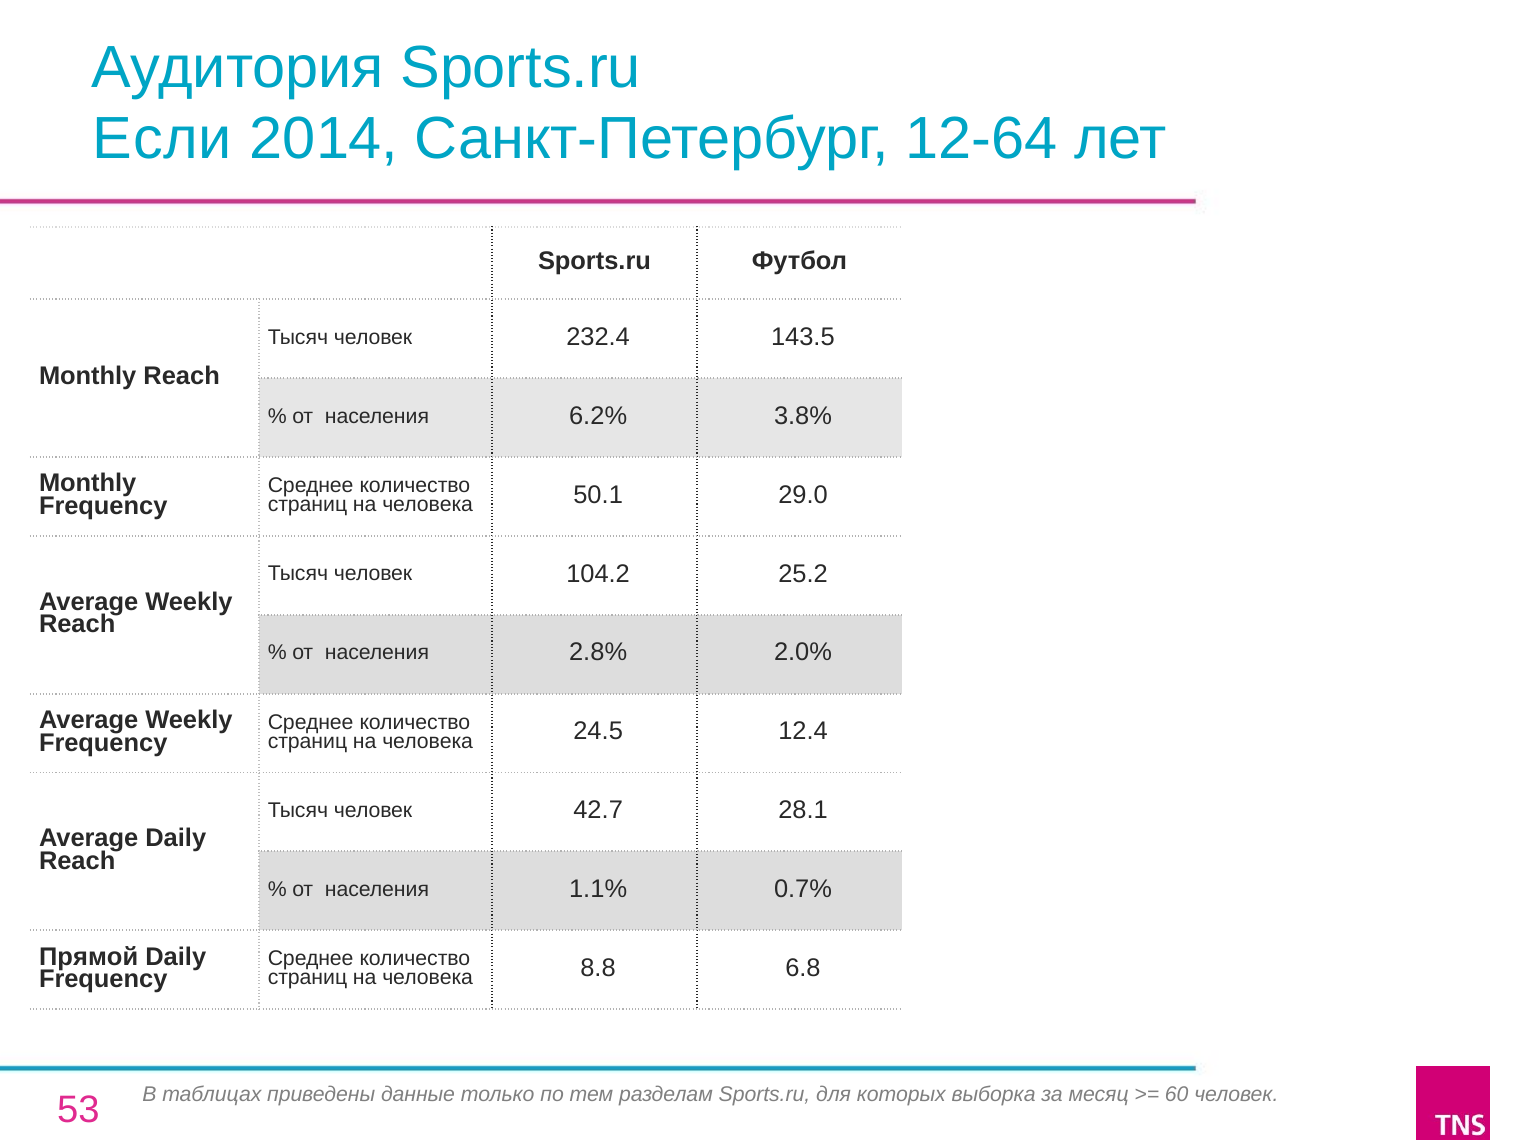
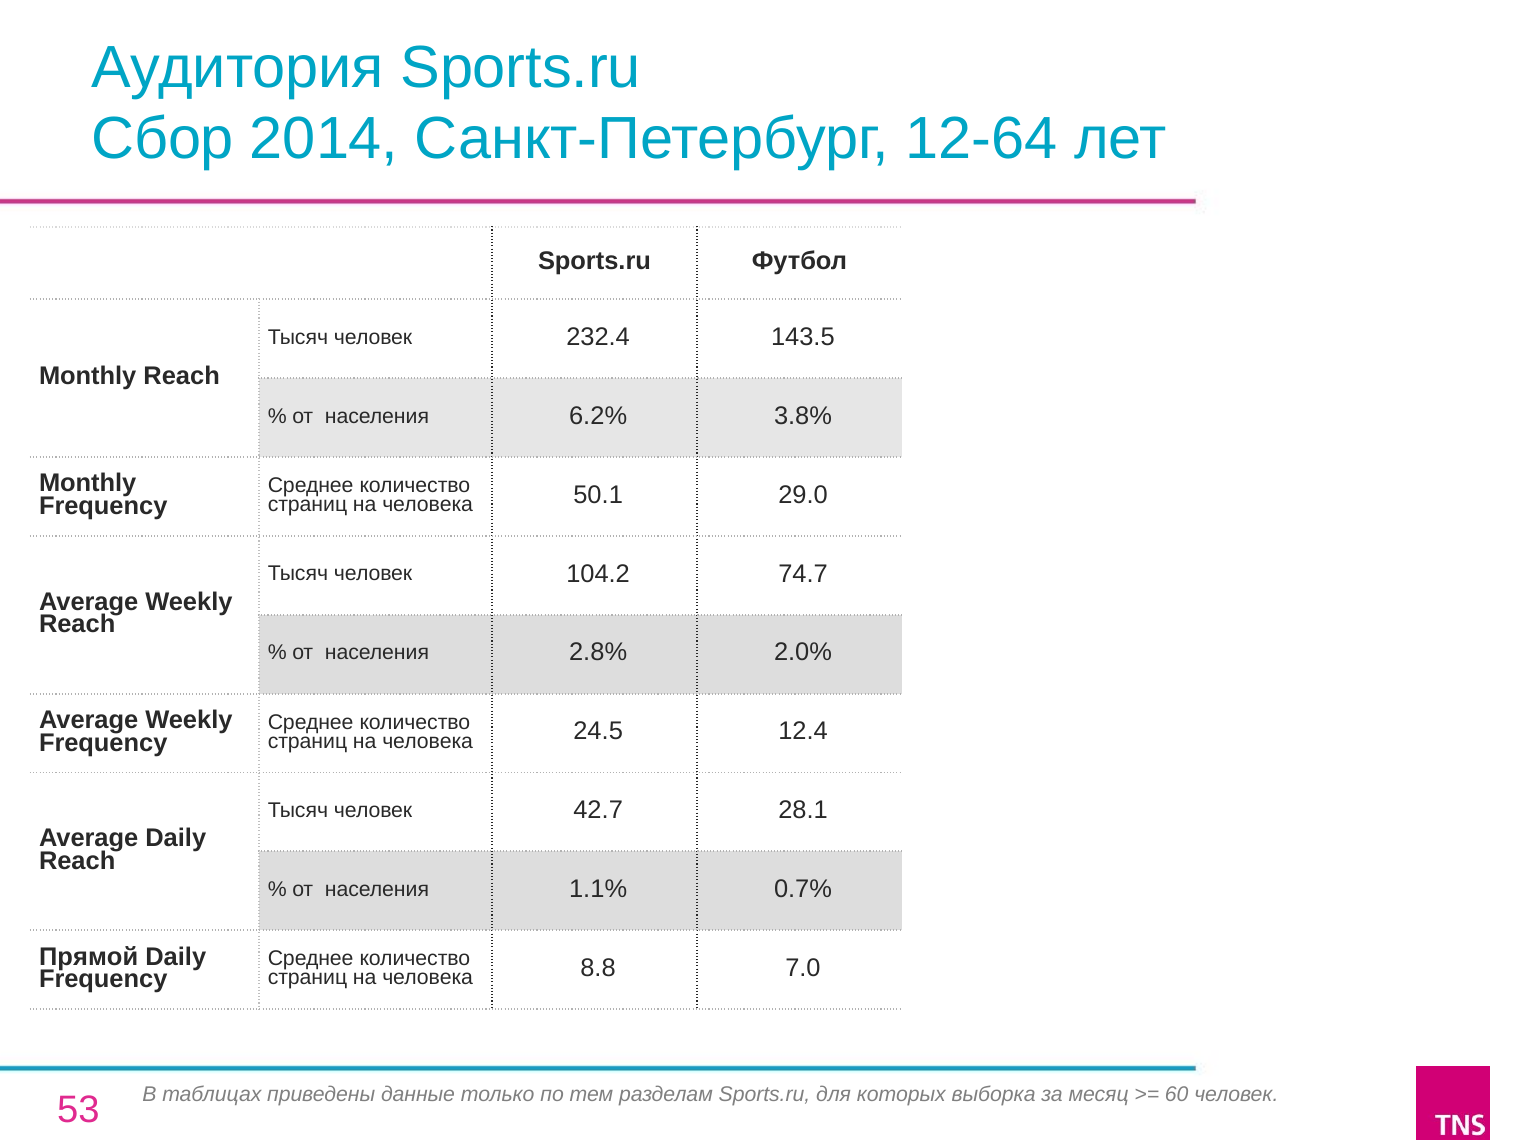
Если: Если -> Сбор (163, 139)
25.2: 25.2 -> 74.7 (803, 574)
6.8: 6.8 -> 7.0 (803, 968)
